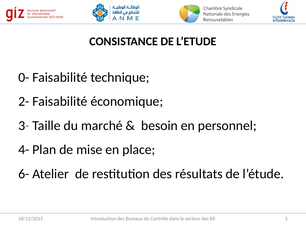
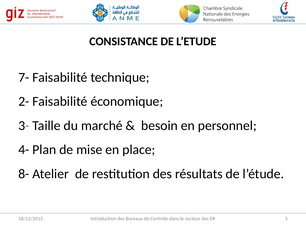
0-: 0- -> 7- (24, 78)
6-: 6- -> 8- (24, 174)
